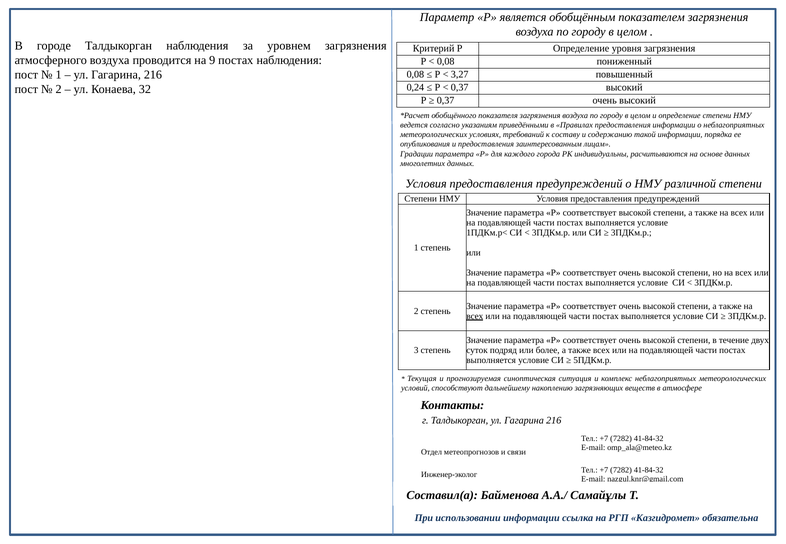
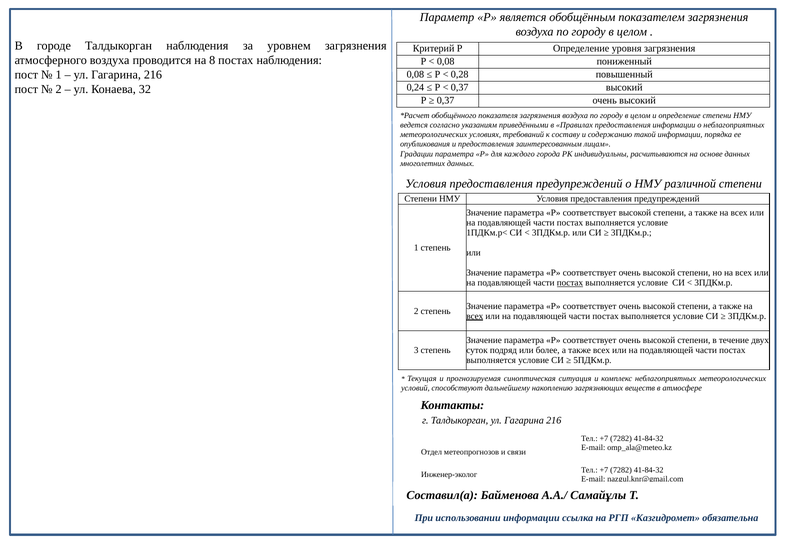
9: 9 -> 8 (212, 60)
3,27: 3,27 -> 0,28 (460, 75)
постах underline: none -> present (570, 283)
